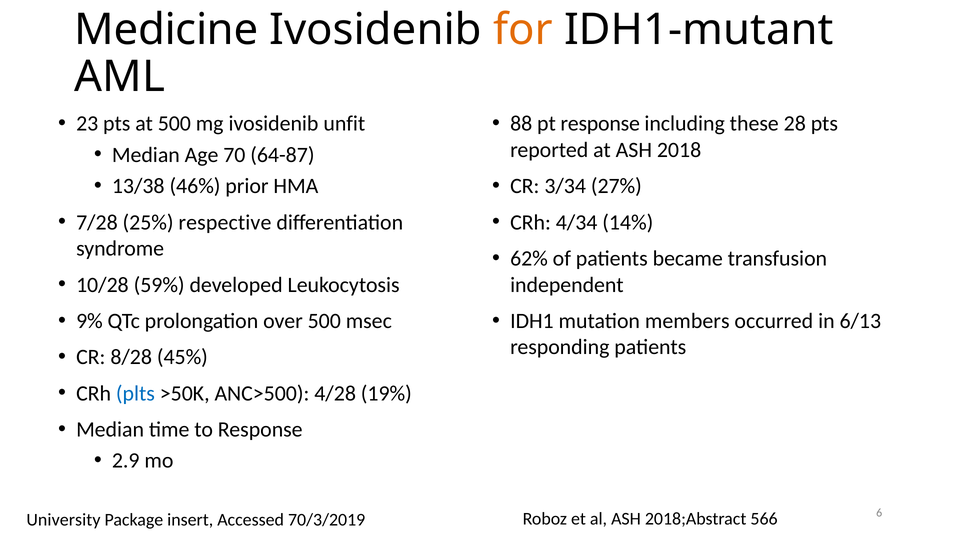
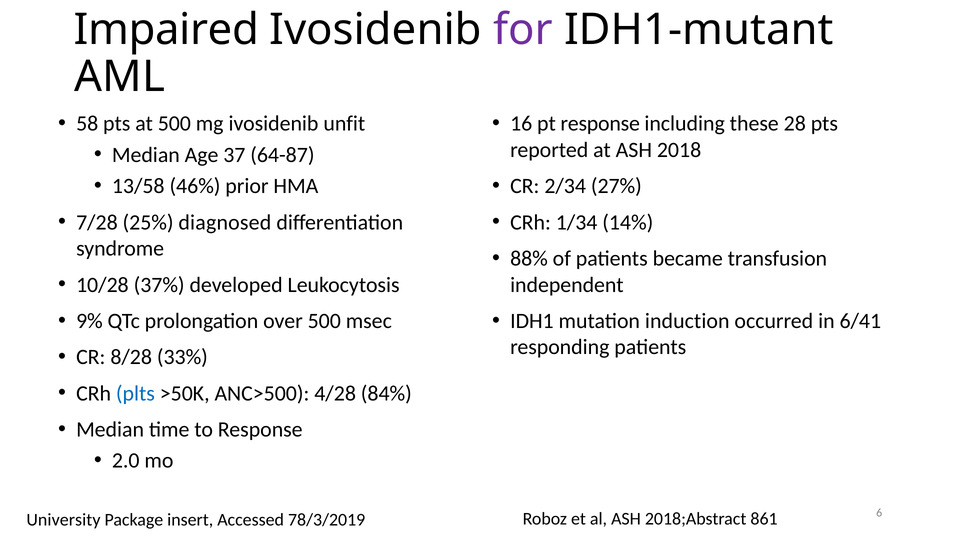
Medicine: Medicine -> Impaired (166, 30)
for colour: orange -> purple (523, 30)
23: 23 -> 58 (87, 124)
88: 88 -> 16 (521, 124)
70: 70 -> 37 (234, 155)
13/38: 13/38 -> 13/58 (138, 186)
3/34: 3/34 -> 2/34 (565, 186)
respective: respective -> diagnosed (225, 222)
4/34: 4/34 -> 1/34 (577, 222)
62%: 62% -> 88% (529, 259)
59%: 59% -> 37% (159, 285)
members: members -> induction (687, 321)
6/13: 6/13 -> 6/41 (860, 321)
45%: 45% -> 33% (182, 357)
19%: 19% -> 84% (386, 394)
2.9: 2.9 -> 2.0 (126, 461)
566: 566 -> 861 (764, 519)
70/3/2019: 70/3/2019 -> 78/3/2019 (327, 520)
